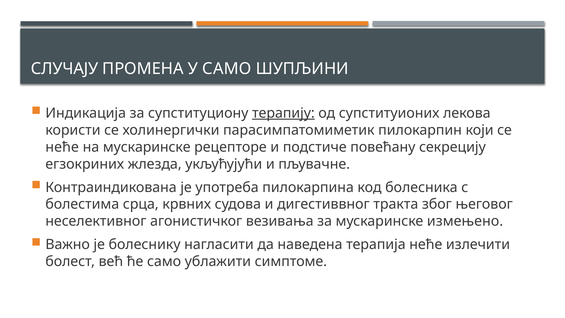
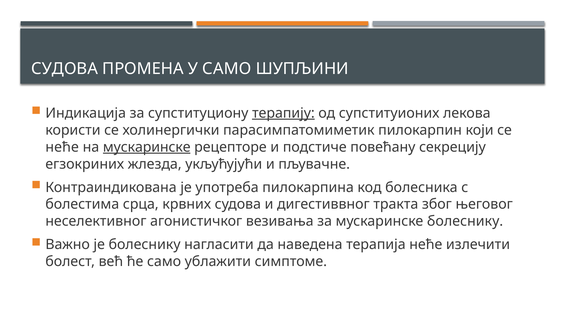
СЛУЧАЈУ: СЛУЧАЈУ -> СУДОВА (65, 69)
мускаринске underline: none -> present (147, 147)
мускаринске измењено: измењено -> болеснику (465, 221)
